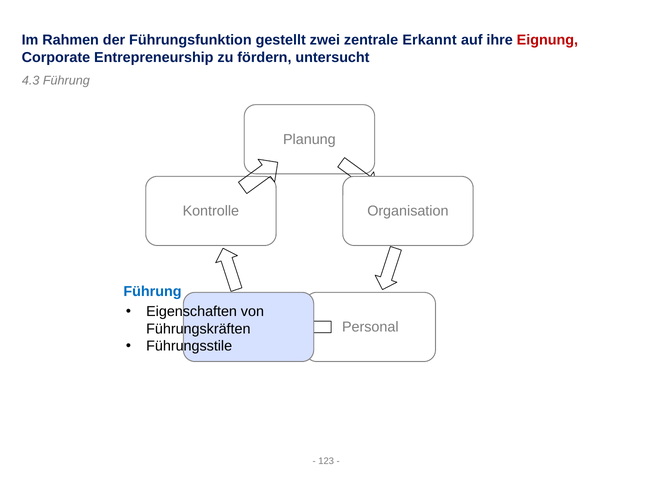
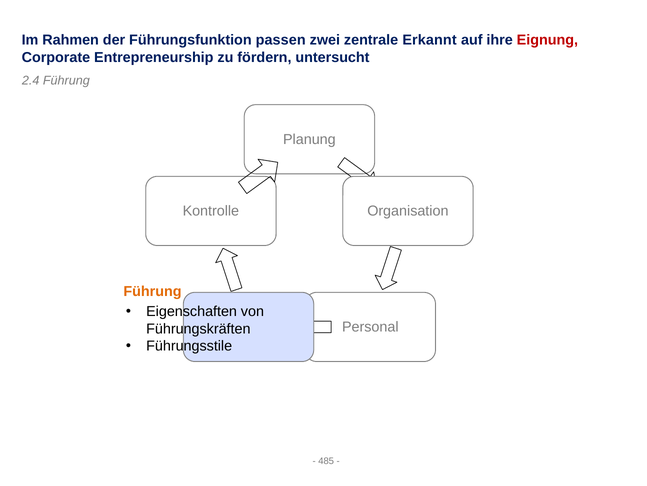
gestellt: gestellt -> passen (281, 40)
4.3: 4.3 -> 2.4 (31, 80)
Führung colour: blue -> orange (153, 291)
123: 123 -> 485 (326, 460)
